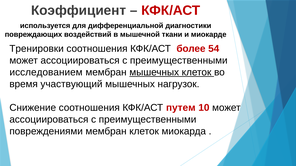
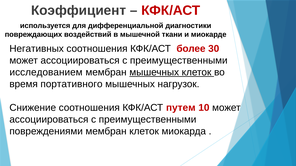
Тренировки: Тренировки -> Негативных (37, 49)
54: 54 -> 30 (214, 49)
участвующий: участвующий -> портативного (71, 84)
